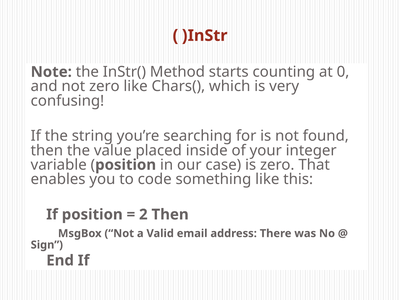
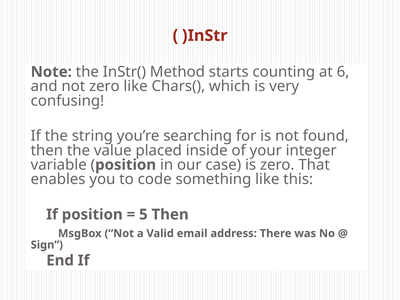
0: 0 -> 6 (343, 72)
2: 2 -> 5 (143, 215)
